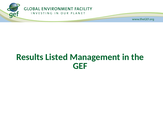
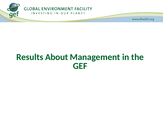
Listed: Listed -> About (57, 57)
